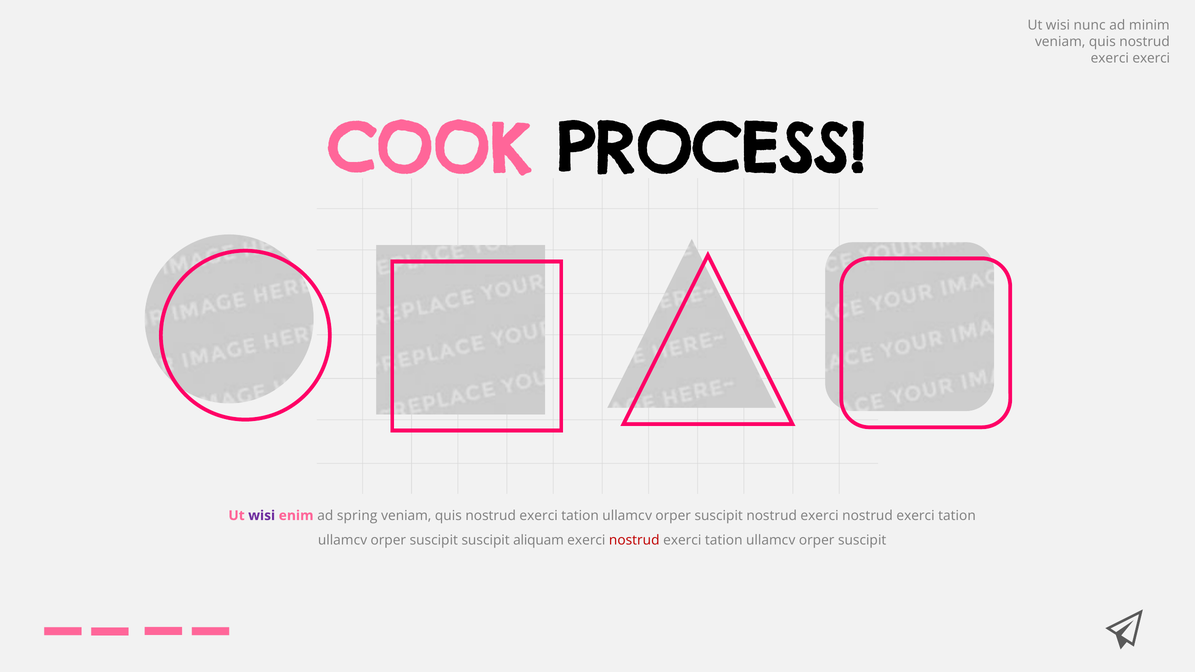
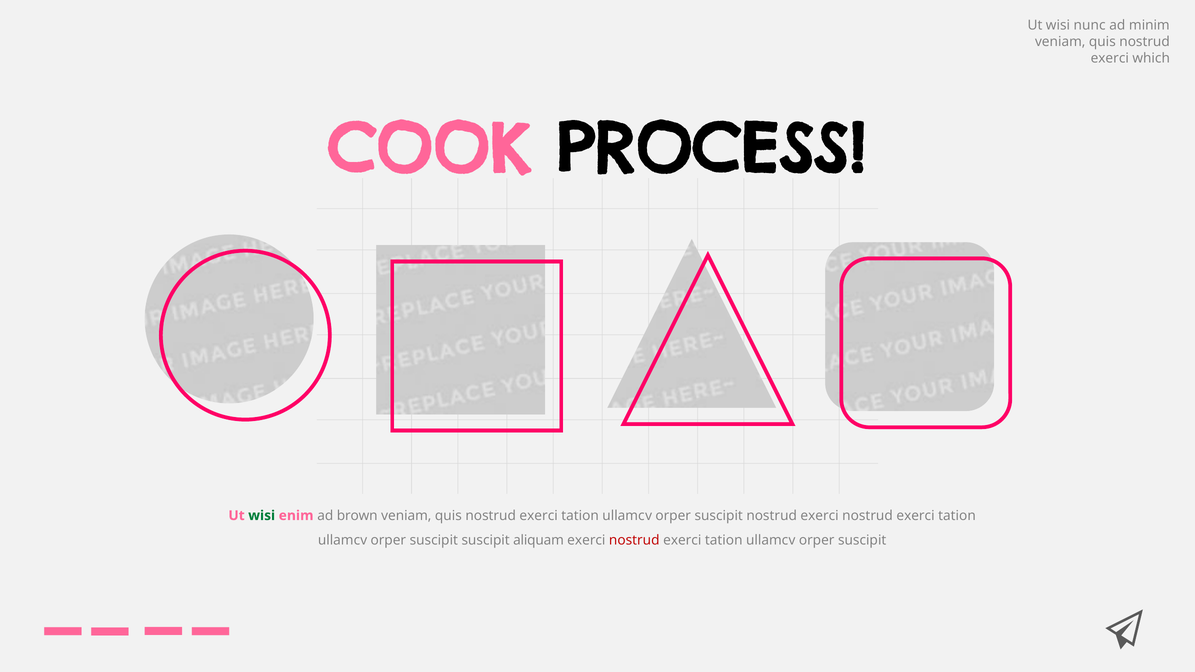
exerci exerci: exerci -> which (1151, 58)
wisi colour: purple -> green (262, 516)
spring: spring -> brown (357, 516)
